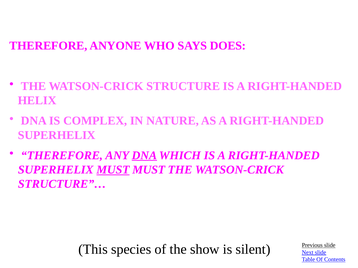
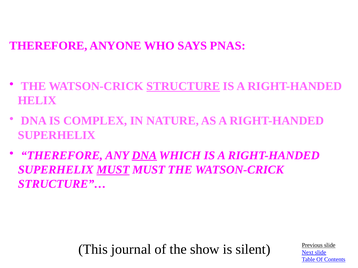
DOES: DOES -> PNAS (228, 46)
STRUCTURE underline: none -> present (183, 86)
species: species -> journal (131, 250)
